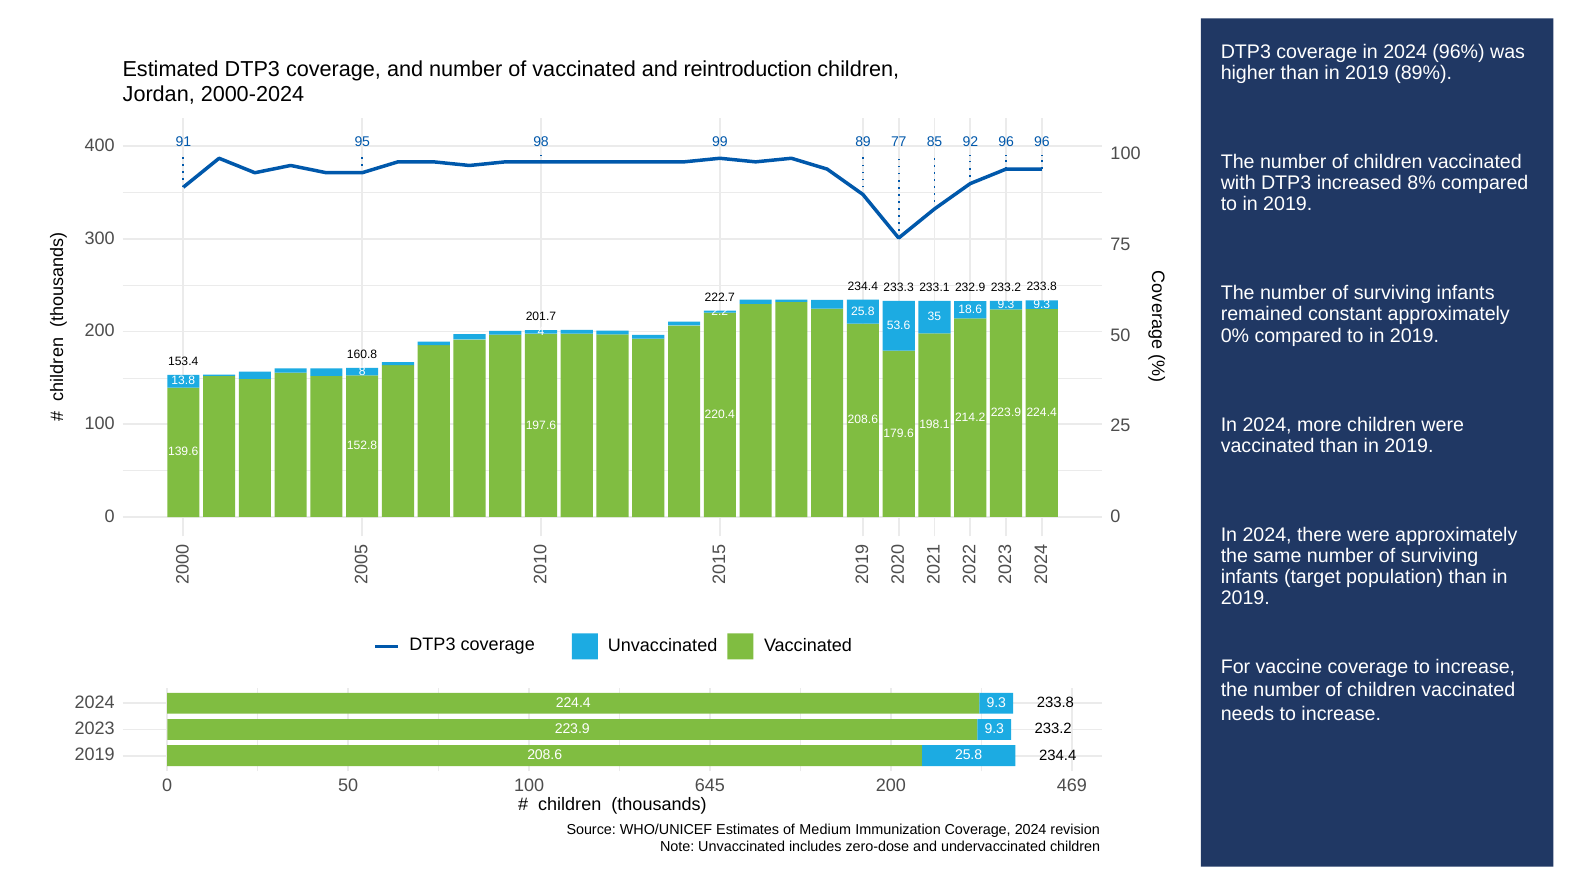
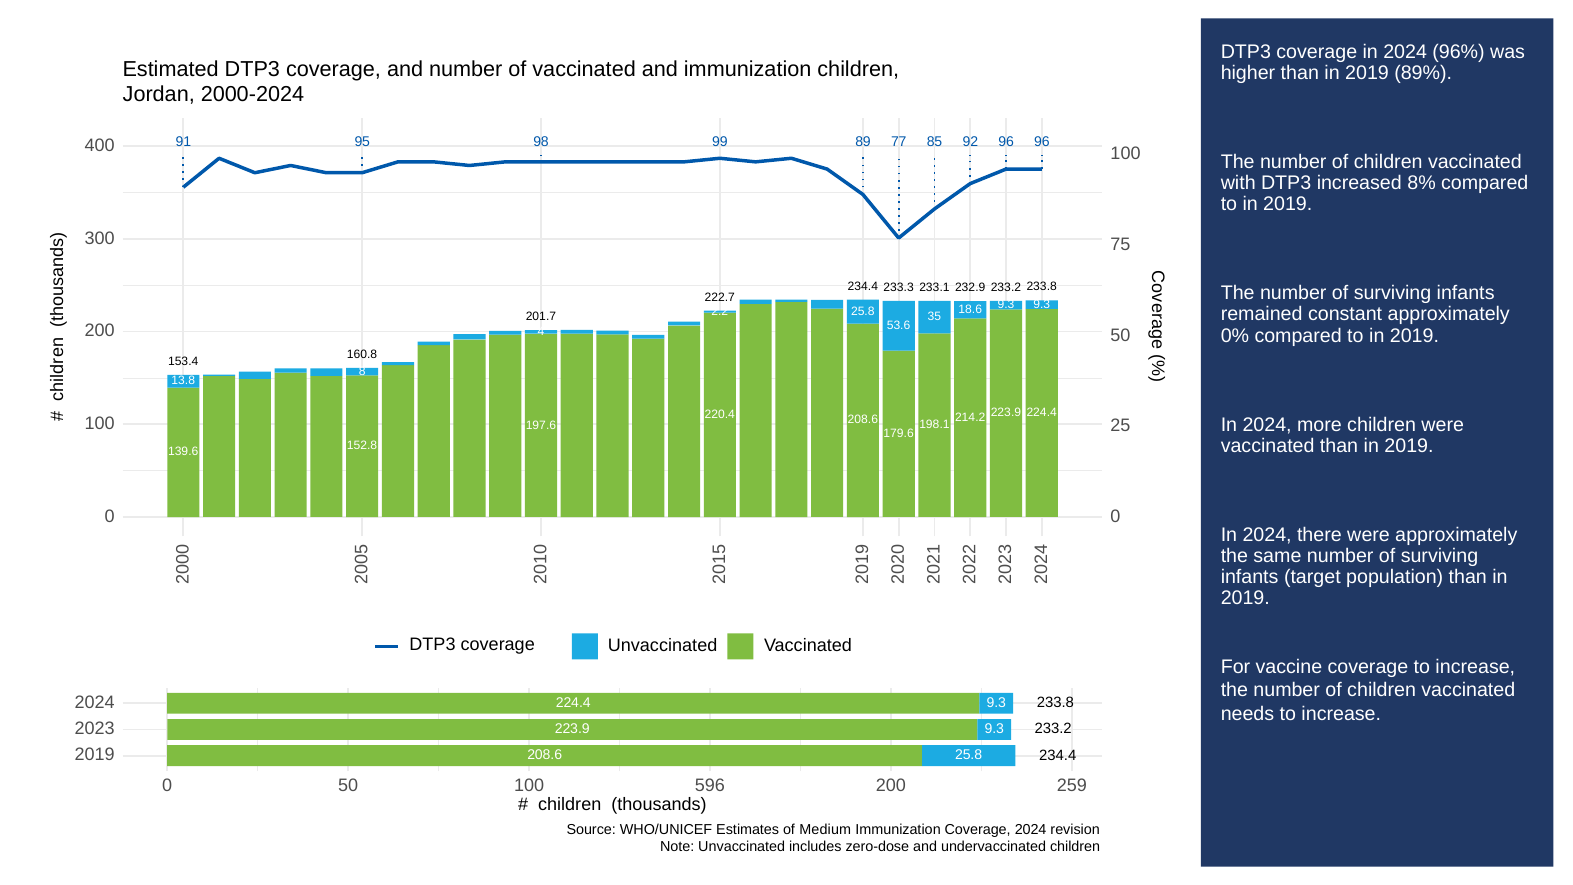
and reintroduction: reintroduction -> immunization (748, 70)
645: 645 -> 596 (710, 785)
469: 469 -> 259 (1072, 785)
